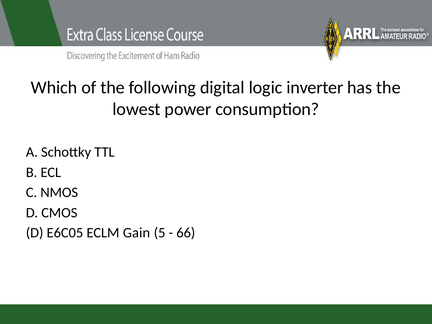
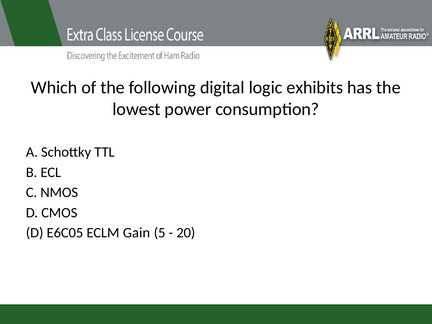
inverter: inverter -> exhibits (315, 88)
66: 66 -> 20 (186, 233)
